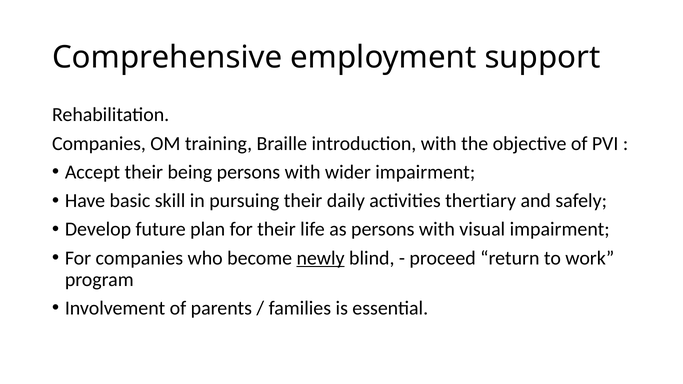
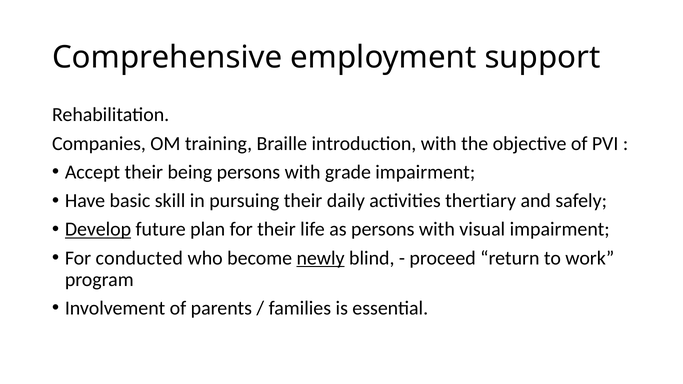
wider: wider -> grade (348, 172)
Develop underline: none -> present (98, 230)
For companies: companies -> conducted (139, 258)
